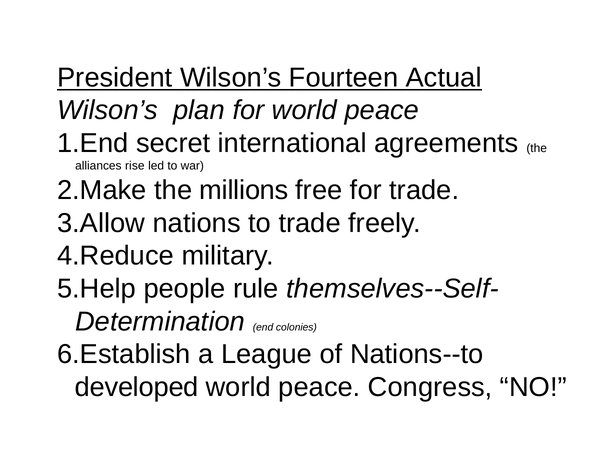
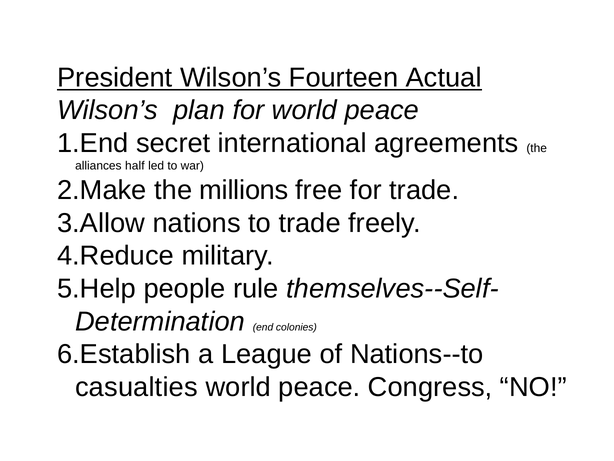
rise: rise -> half (135, 166)
developed: developed -> casualties (137, 387)
